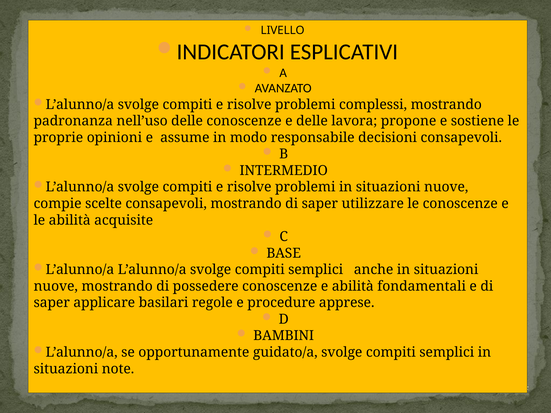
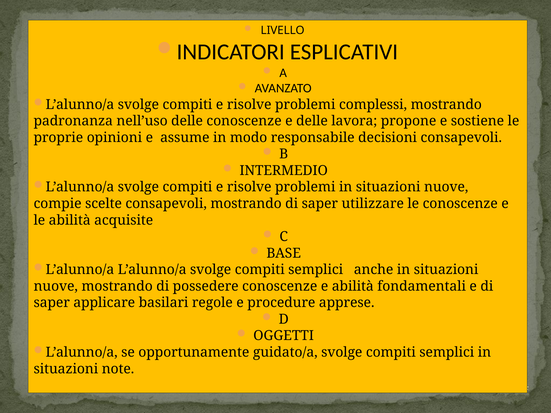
BAMBINI: BAMBINI -> OGGETTI (284, 336)
